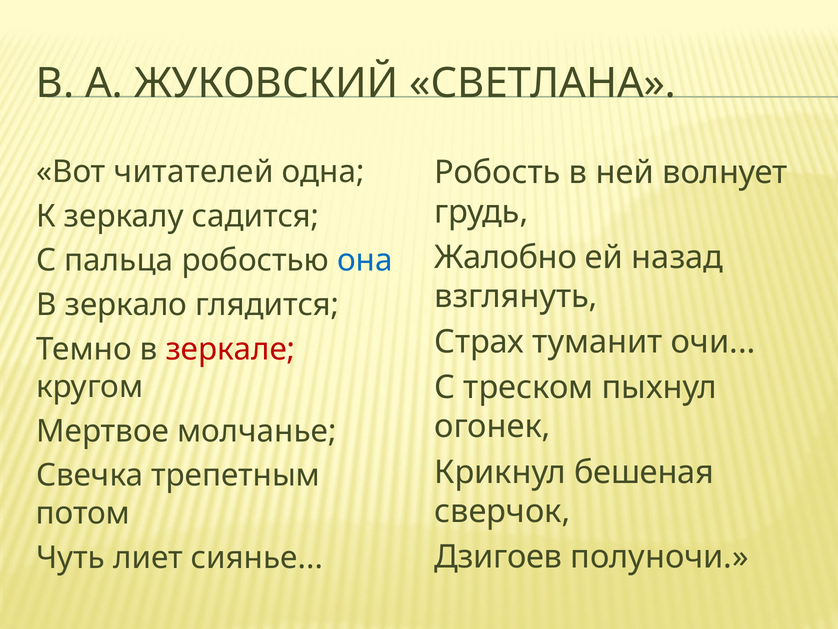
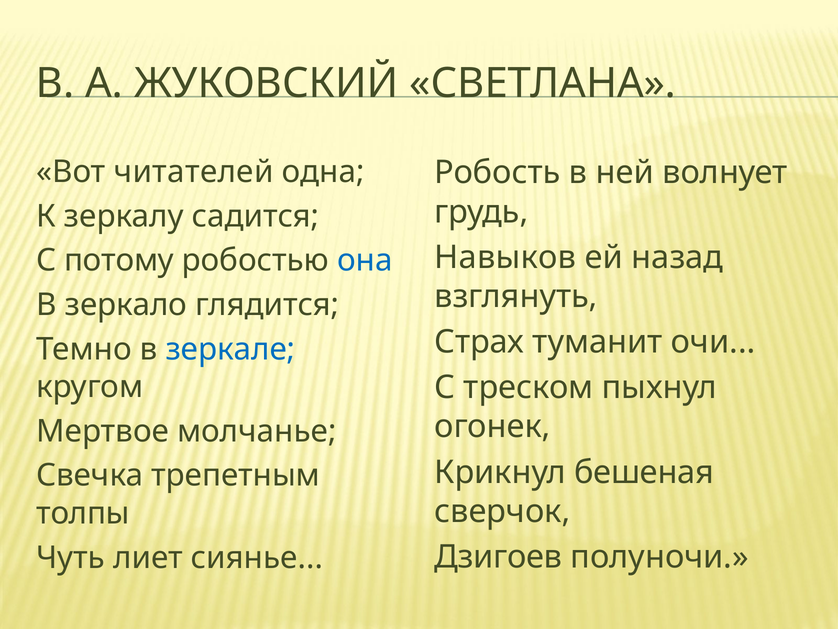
Жалобно: Жалобно -> Навыков (505, 257)
пальца: пальца -> потому (119, 260)
зеркале colour: red -> blue (231, 349)
потом: потом -> толпы (83, 513)
